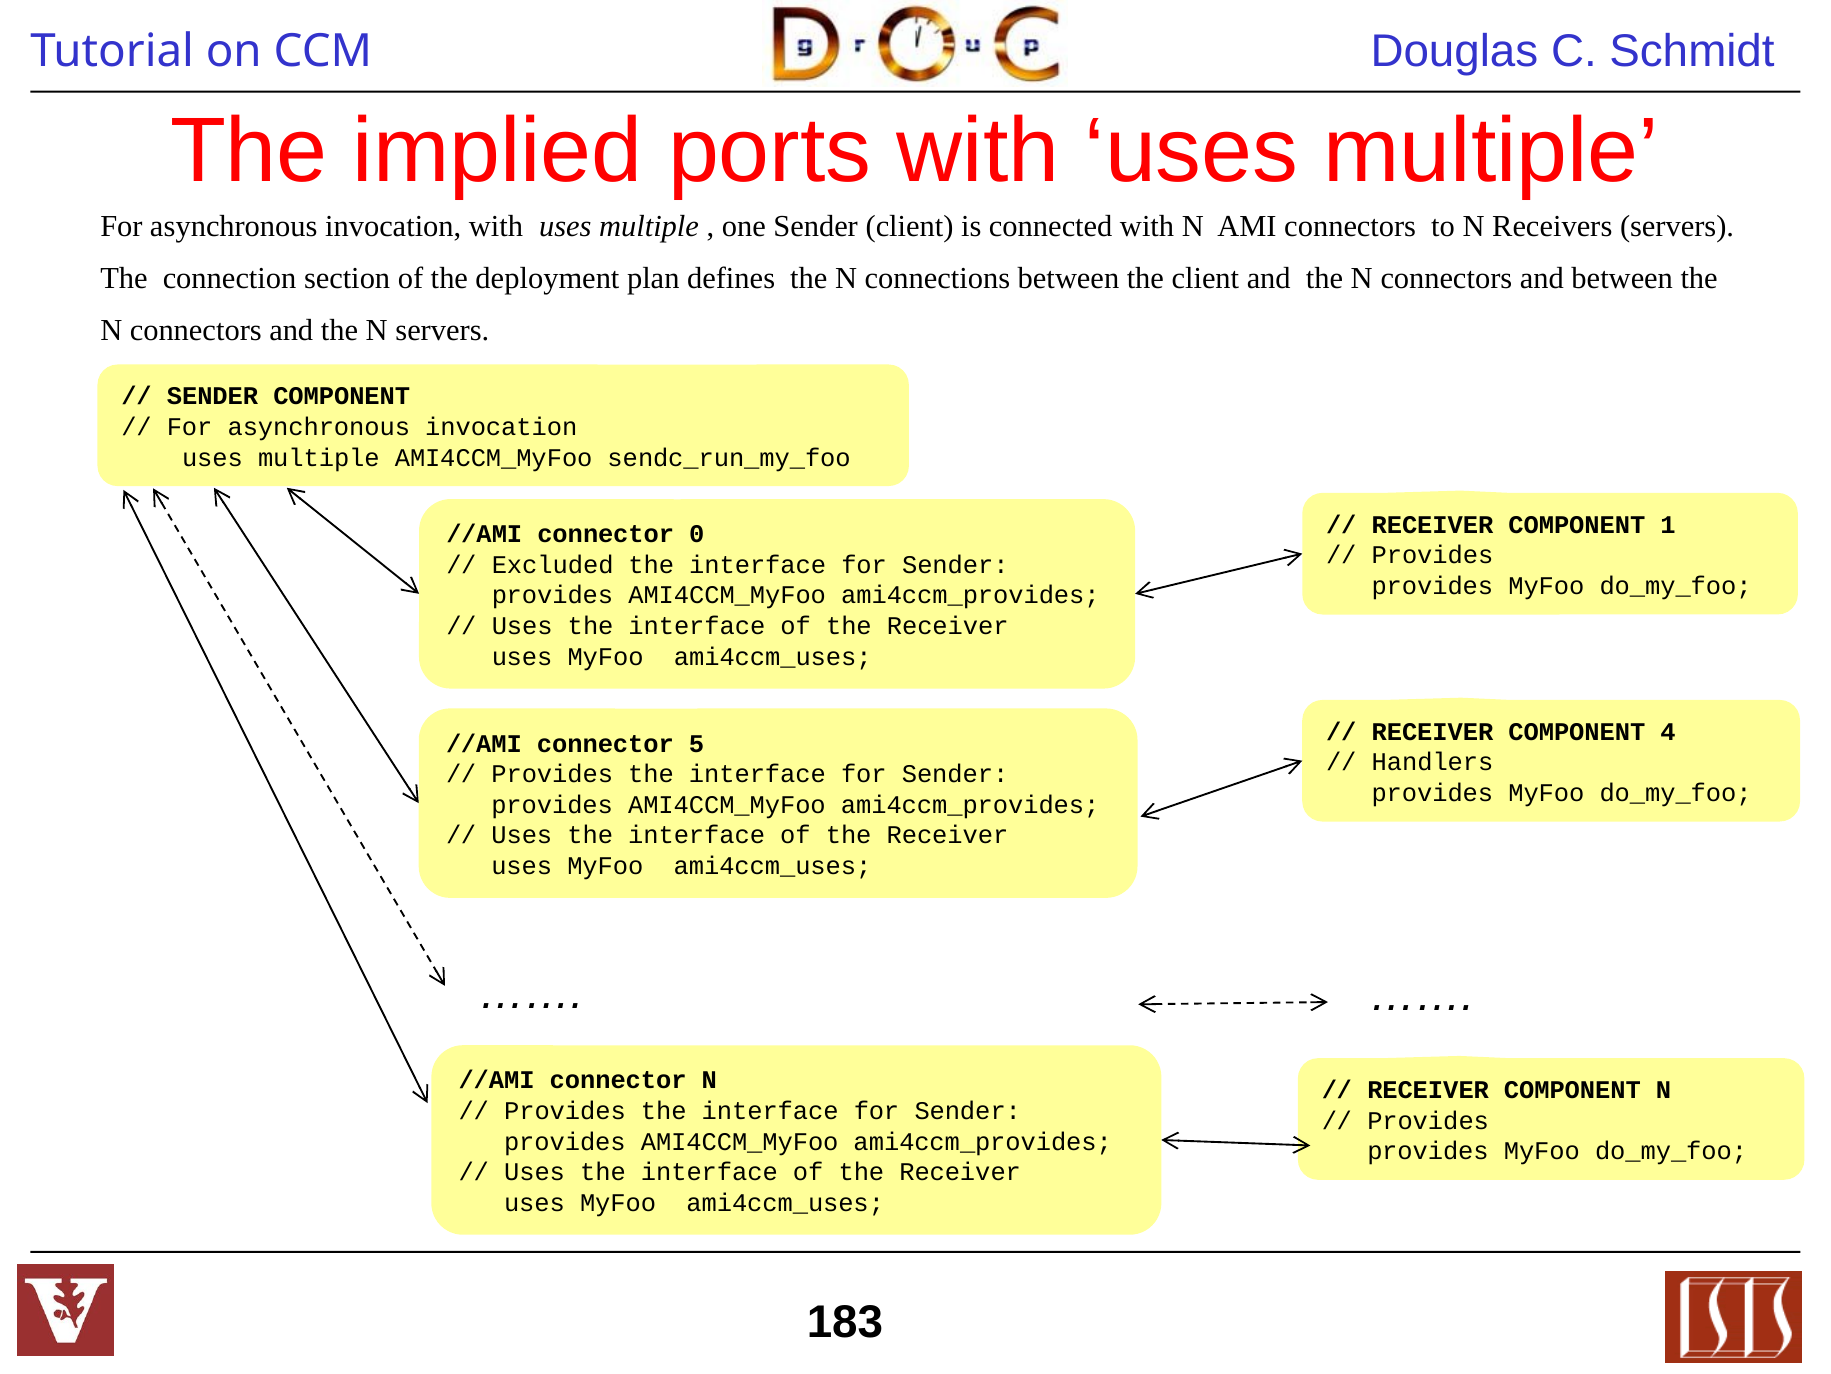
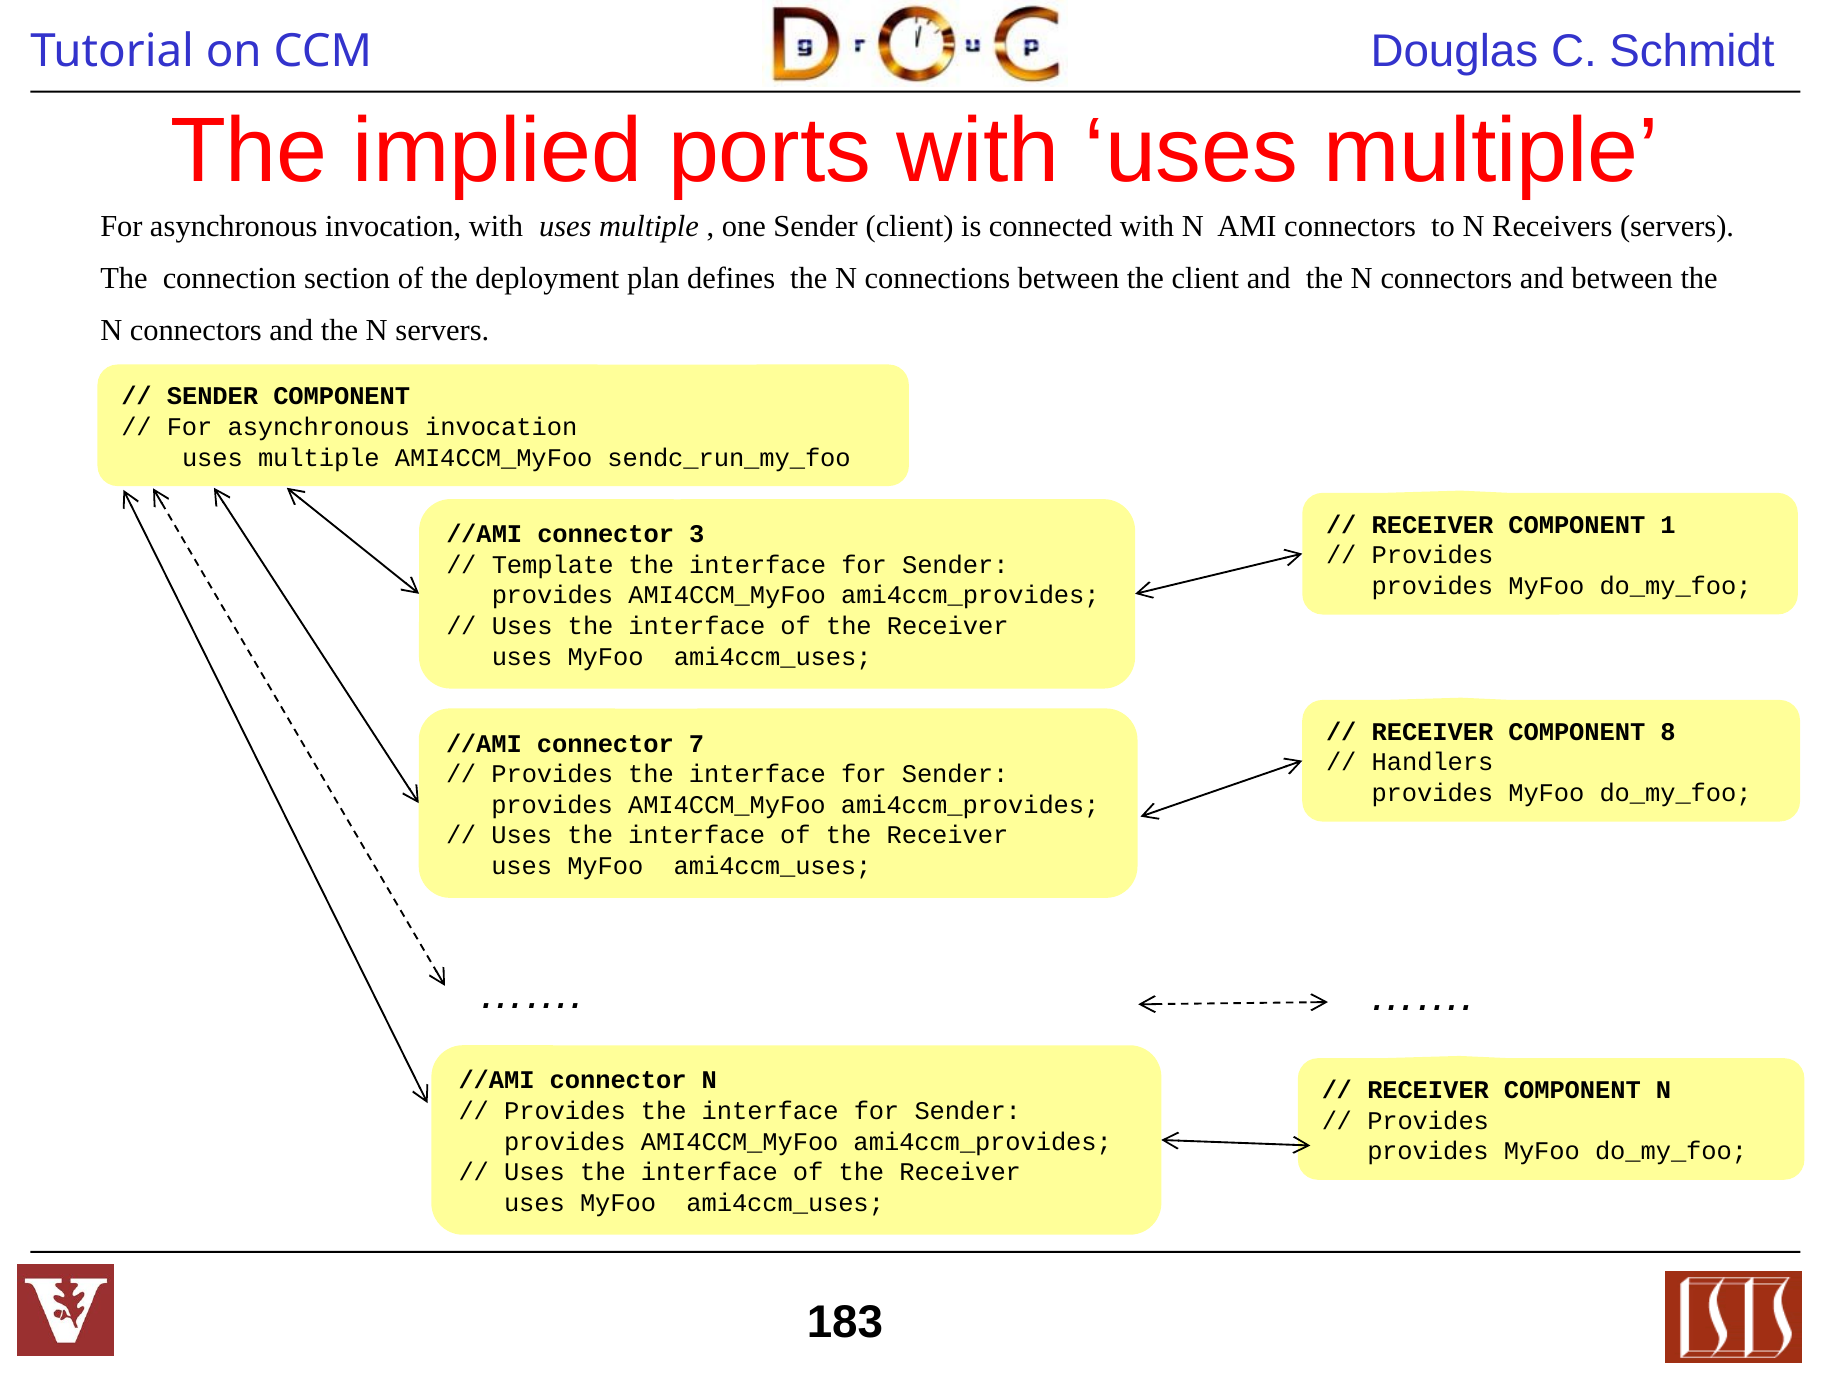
0: 0 -> 3 (697, 534)
Excluded: Excluded -> Template (553, 565)
4: 4 -> 8 (1668, 731)
5: 5 -> 7 (697, 743)
